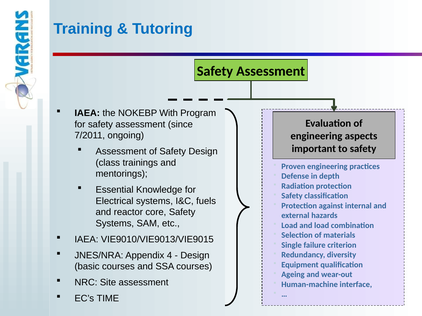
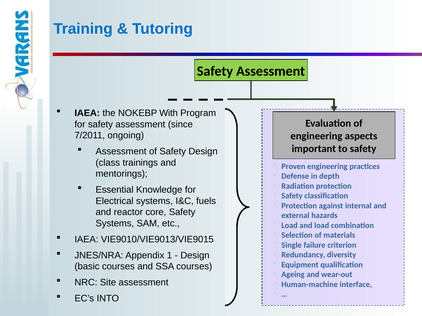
4: 4 -> 1 (169, 256)
TIME: TIME -> INTO (108, 299)
